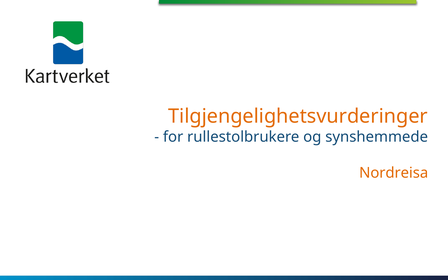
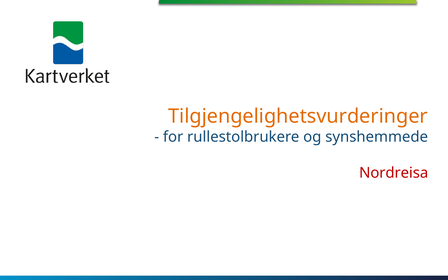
Nordreisa colour: orange -> red (394, 173)
